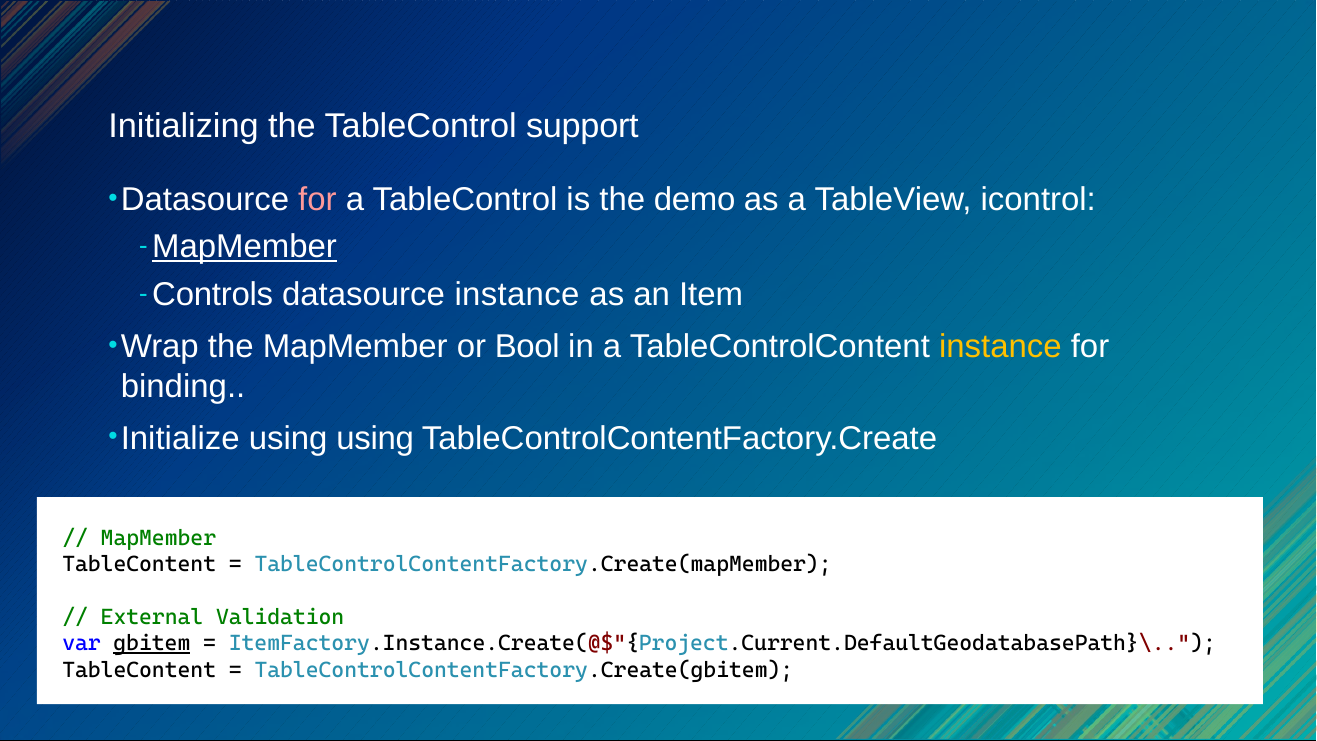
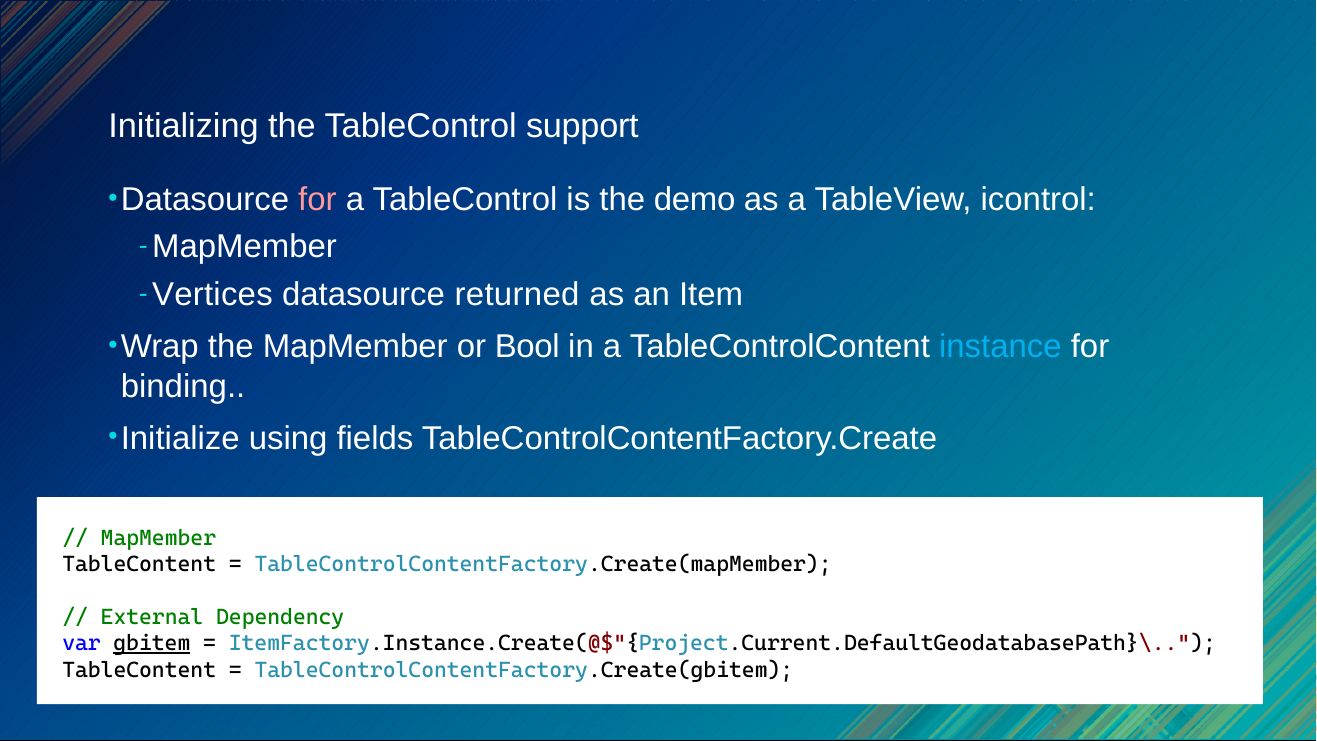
MapMember underline: present -> none (245, 247)
Controls: Controls -> Vertices (212, 295)
datasource instance: instance -> returned (517, 295)
instance colour: yellow -> light blue (1000, 347)
using using: using -> fields (375, 438)
Validation: Validation -> Dependency (280, 617)
